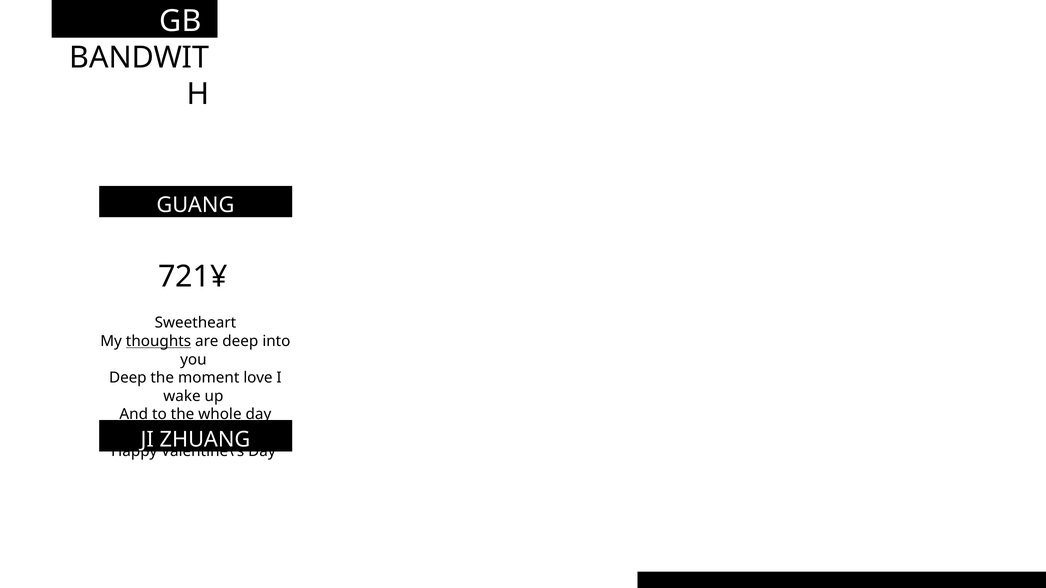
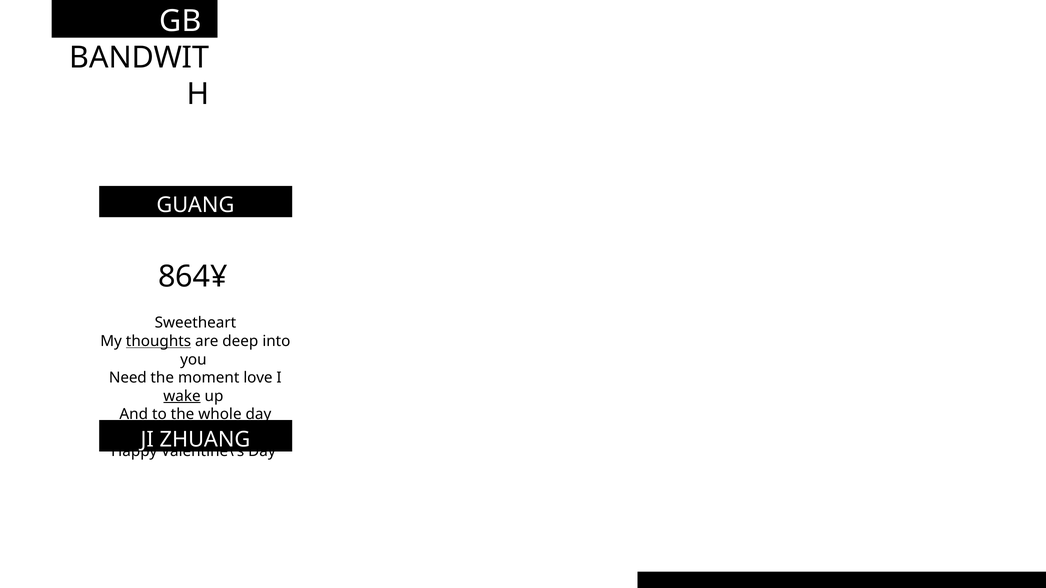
721¥: 721¥ -> 864¥ (193, 277)
Deep: Deep -> Need (128, 378)
wake underline: none -> present (182, 396)
